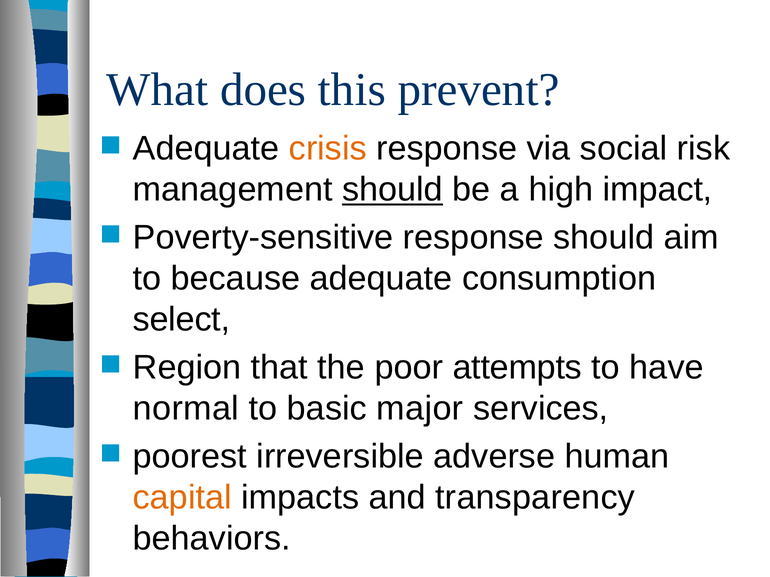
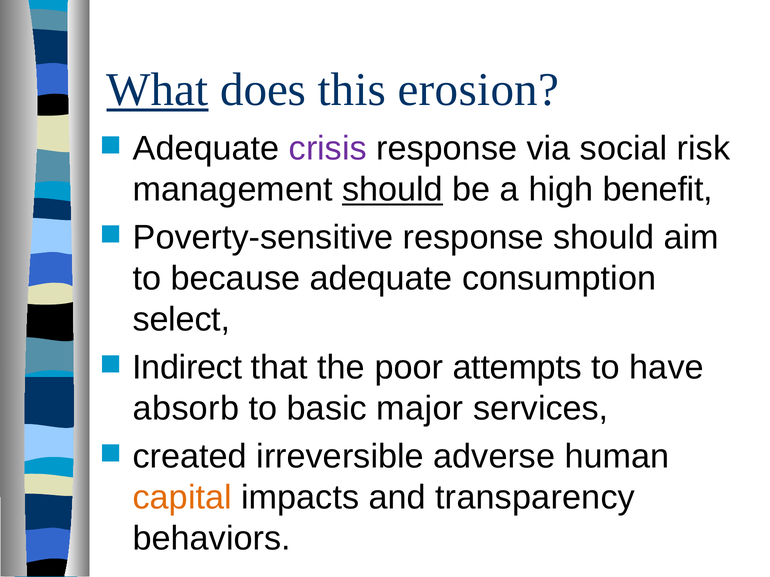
What underline: none -> present (157, 90)
prevent: prevent -> erosion (478, 90)
crisis colour: orange -> purple (328, 149)
impact: impact -> benefit (658, 190)
Region: Region -> Indirect (187, 368)
normal: normal -> absorb (186, 409)
poorest: poorest -> created (190, 457)
